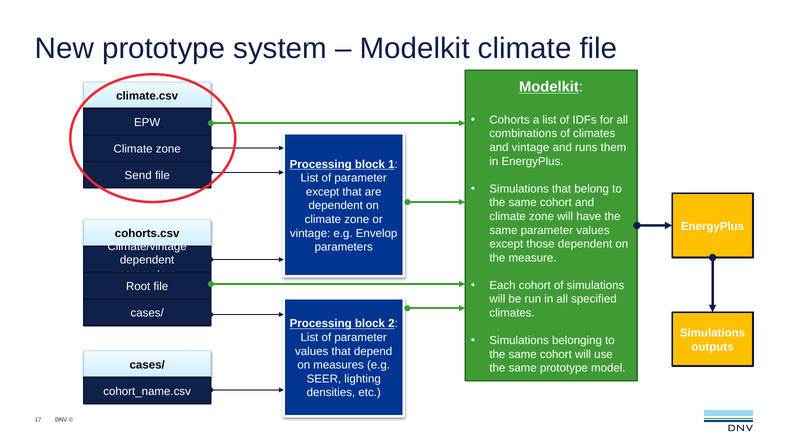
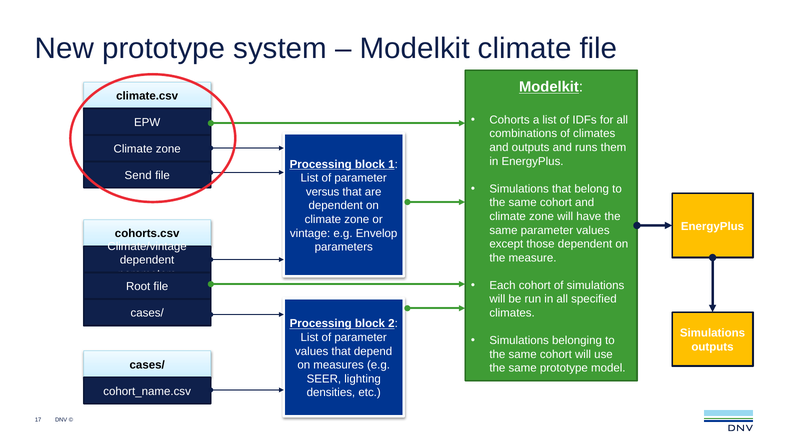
and vintage: vintage -> outputs (531, 148)
except: except -> versus (323, 192)
